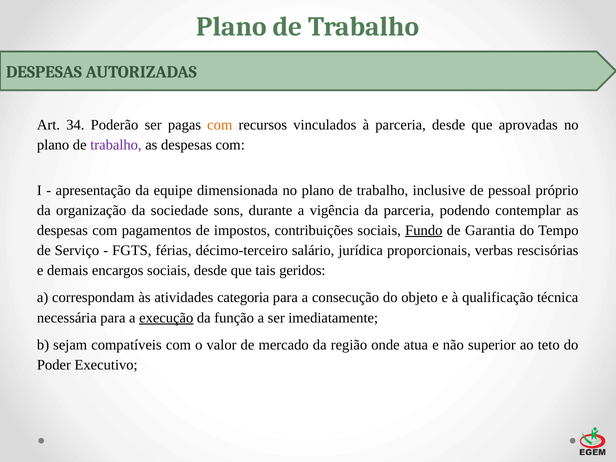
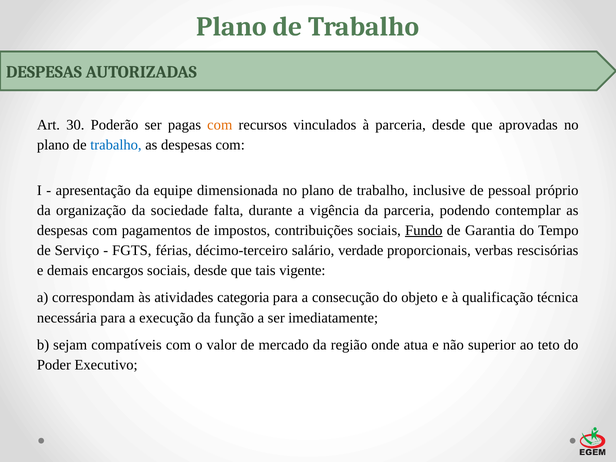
34: 34 -> 30 (75, 125)
trabalho colour: purple -> blue (116, 145)
sons: sons -> falta (229, 210)
jurídica: jurídica -> verdade (361, 250)
geridos: geridos -> vigente (302, 270)
execução underline: present -> none (166, 318)
